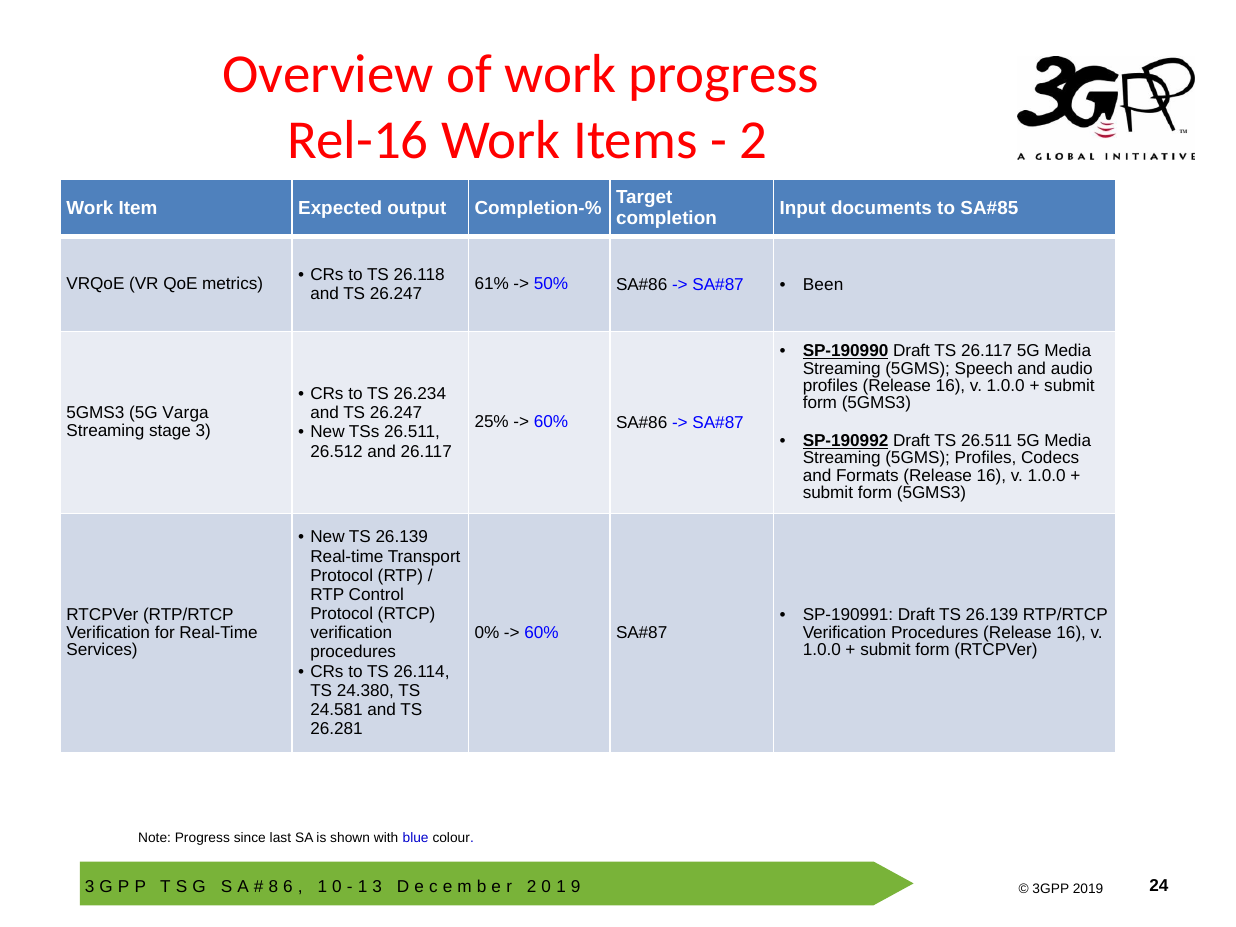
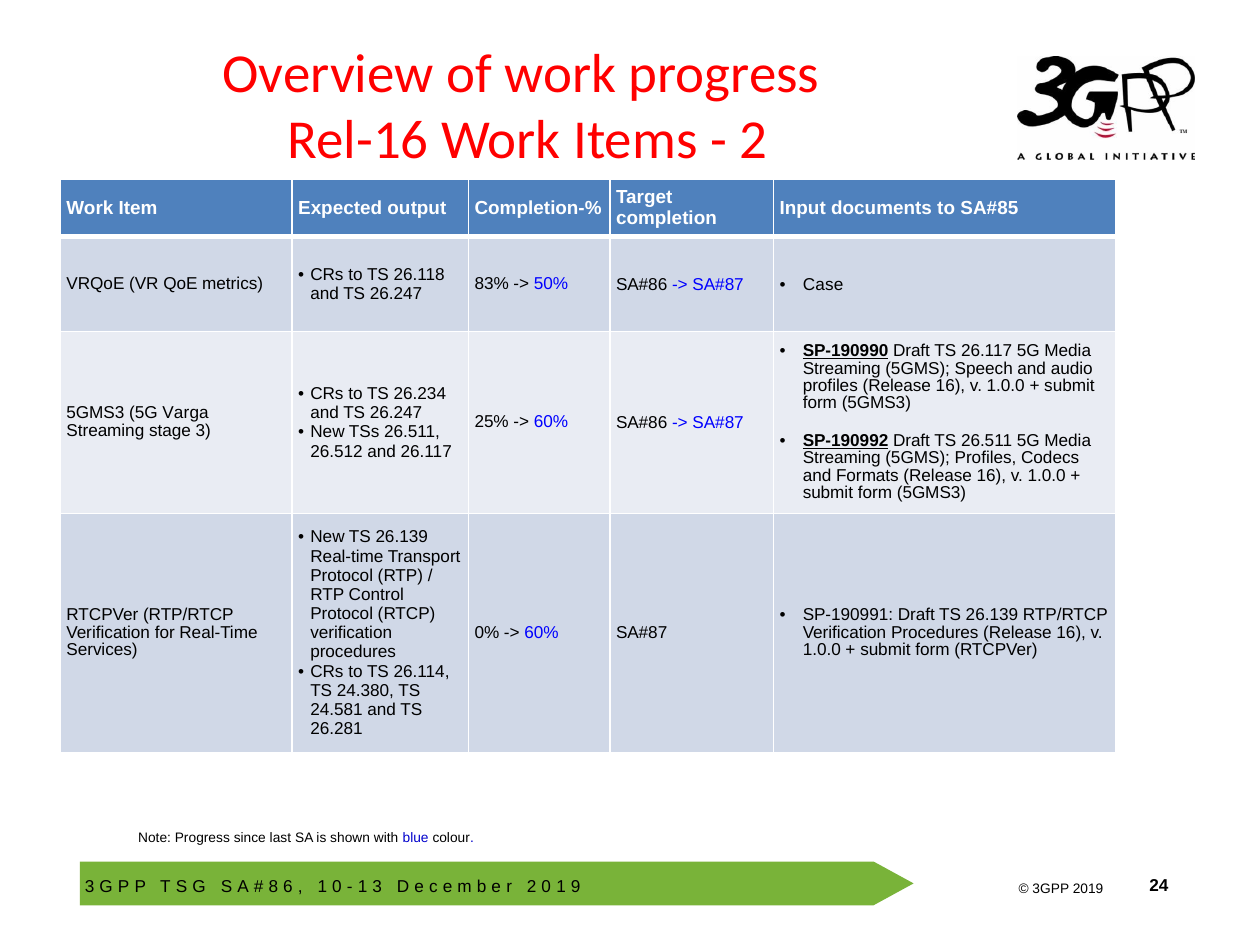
61%: 61% -> 83% (492, 284)
Been: Been -> Case (823, 284)
